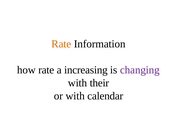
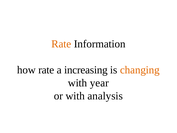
changing colour: purple -> orange (140, 70)
their: their -> year (99, 83)
calendar: calendar -> analysis (105, 96)
